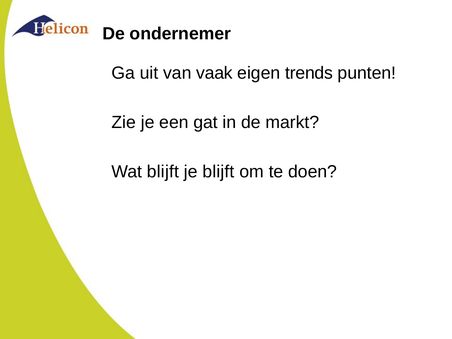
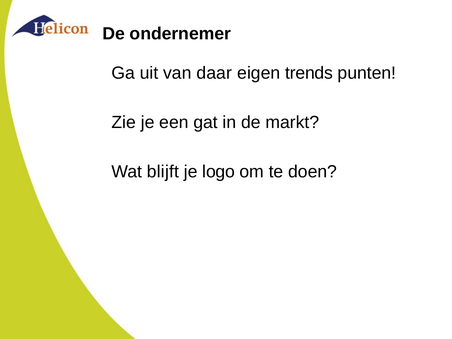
vaak: vaak -> daar (214, 73)
je blijft: blijft -> logo (219, 172)
